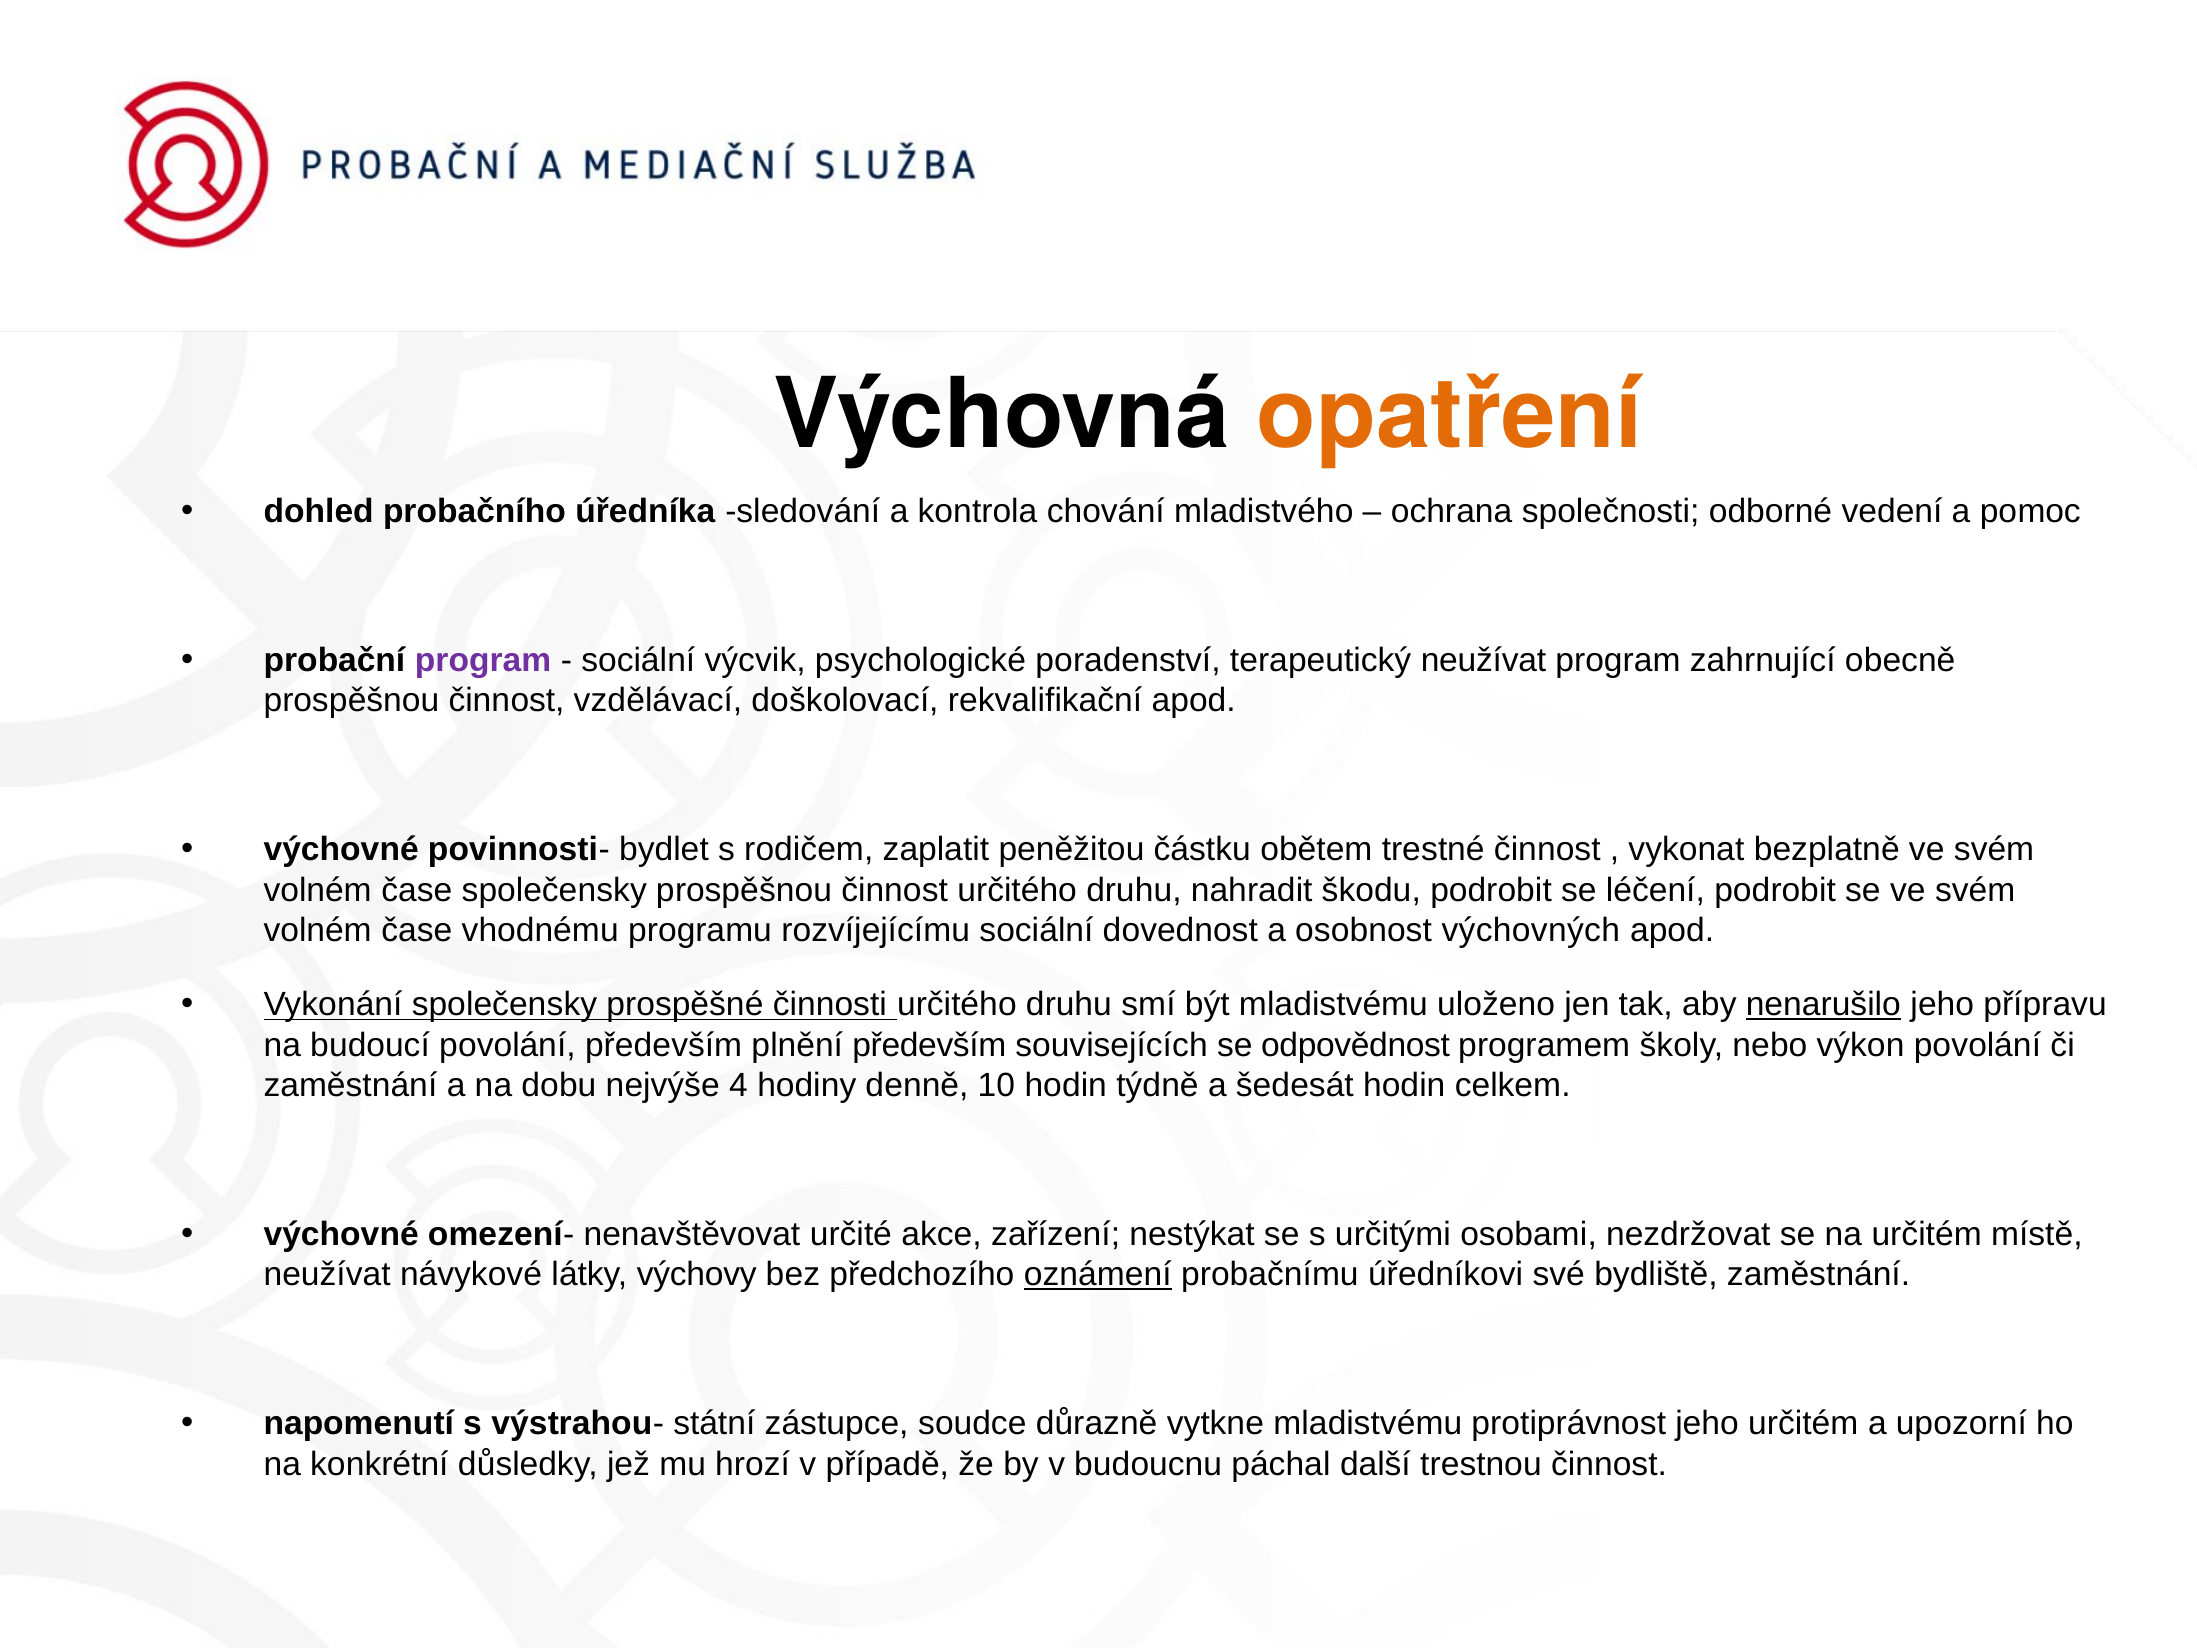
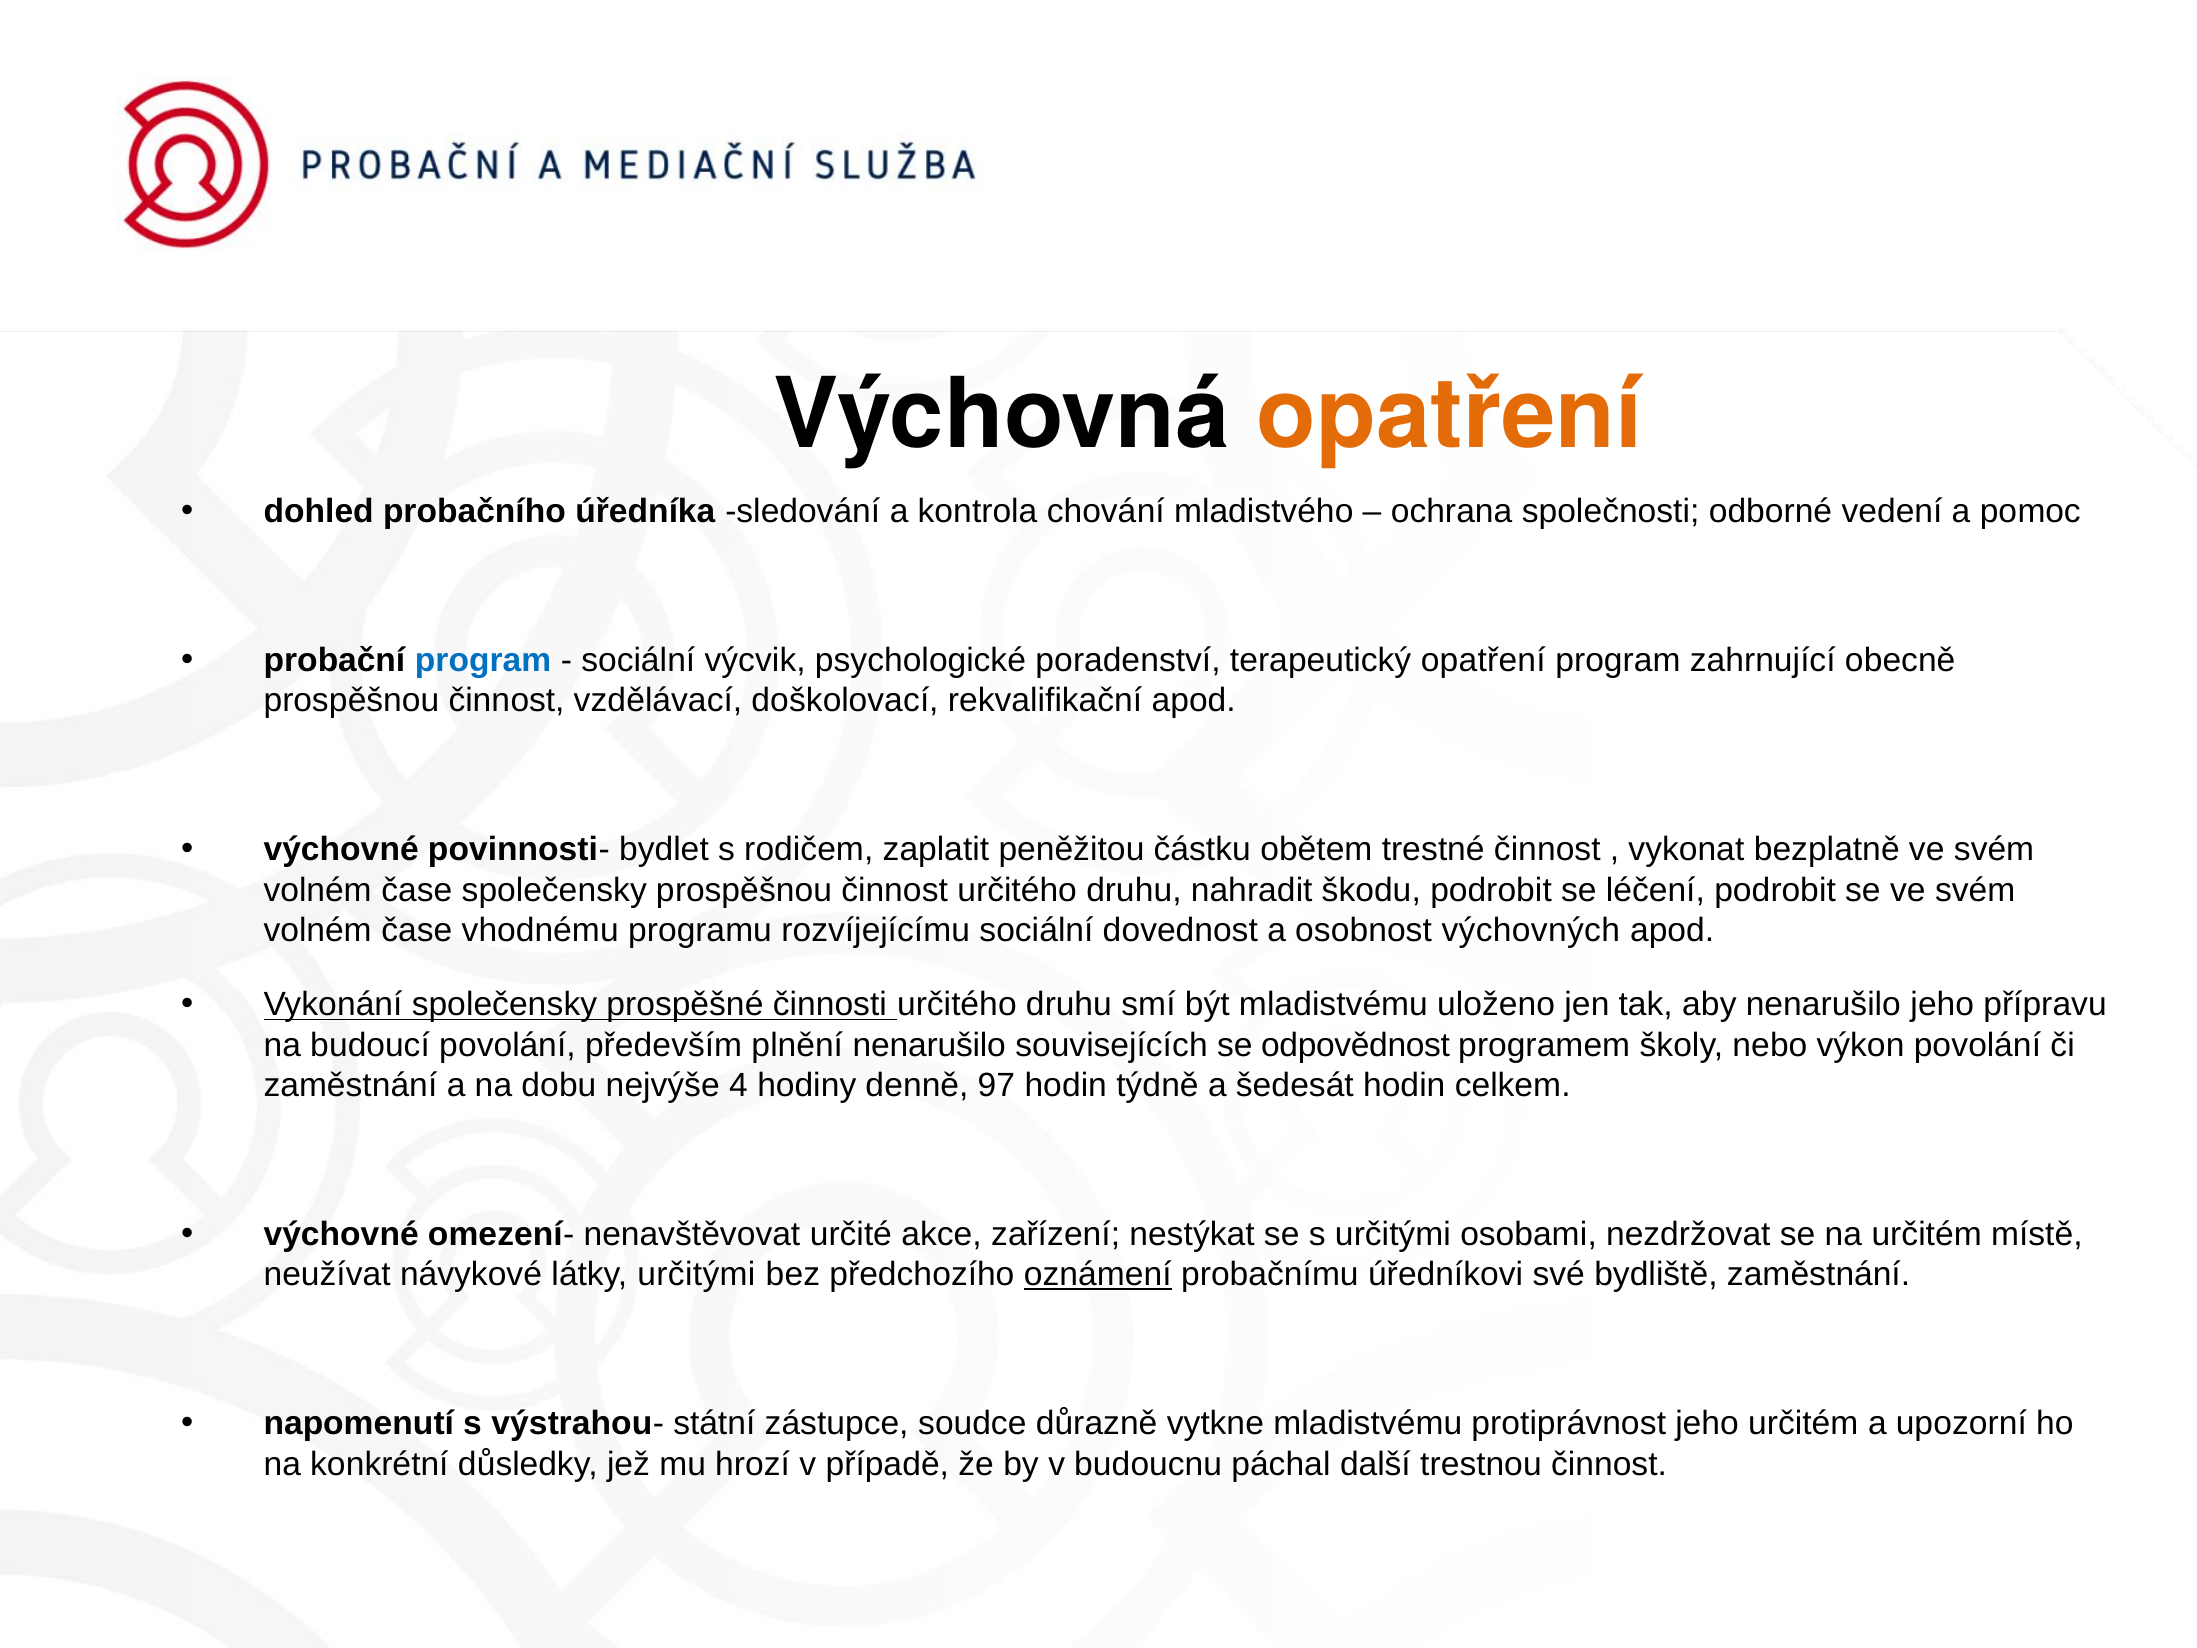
program colour: purple -> blue (483, 660)
terapeutický neužívat: neužívat -> opatření (1483, 660)
nenarušilo underline: present -> none (1823, 1005)
plnění především: především -> nenarušilo (929, 1045)
10: 10 -> 97 (996, 1085)
látky výchovy: výchovy -> určitými (696, 1275)
